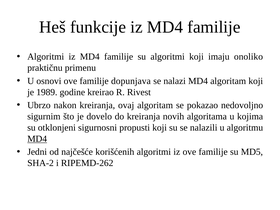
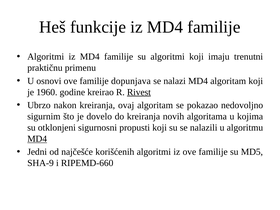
onoliko: onoliko -> trenutni (249, 57)
1989: 1989 -> 1960 (47, 92)
Rivest underline: none -> present (139, 92)
SHA-2: SHA-2 -> SHA-9 (41, 163)
RIPEMD-262: RIPEMD-262 -> RIPEMD-660 (87, 163)
